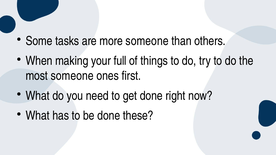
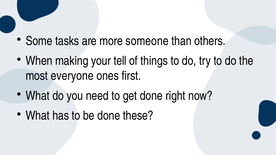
full: full -> tell (120, 61)
most someone: someone -> everyone (72, 76)
